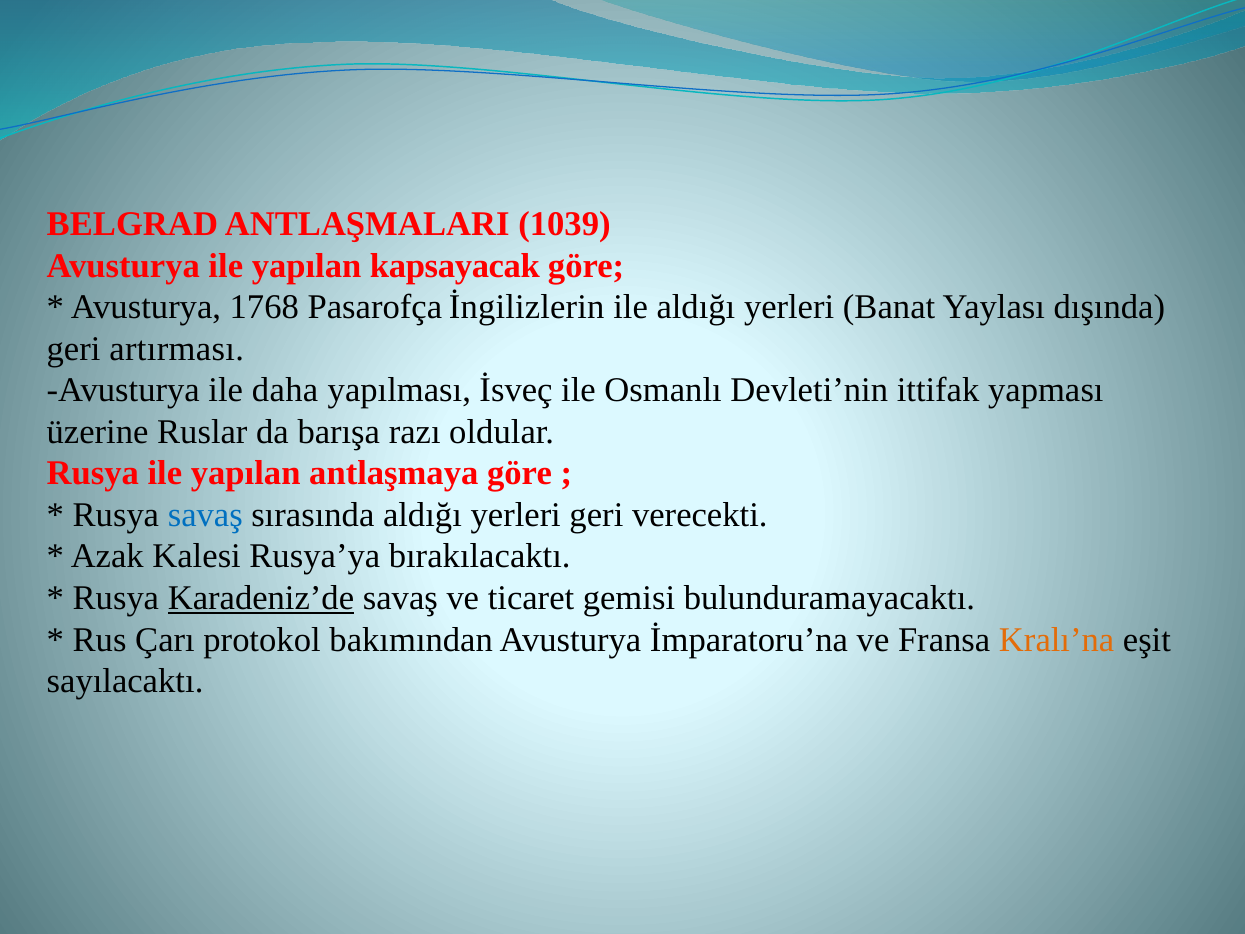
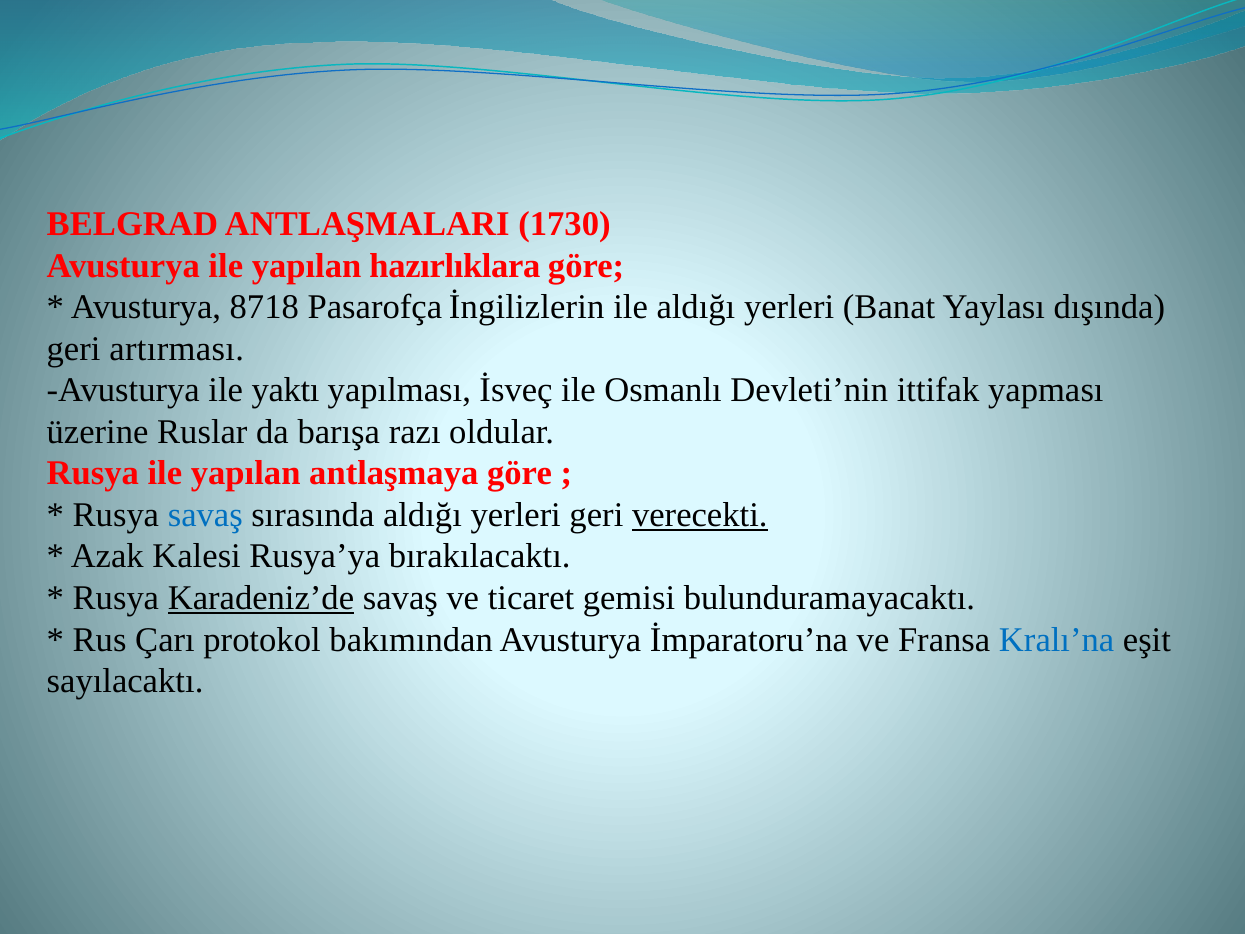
1039: 1039 -> 1730 (564, 224)
kapsayacak: kapsayacak -> hazırlıklara (455, 266)
1768: 1768 -> 8718 (264, 307)
daha: daha -> yaktı (285, 390)
verecekti underline: none -> present (700, 515)
Kralı’na colour: orange -> blue (1057, 639)
